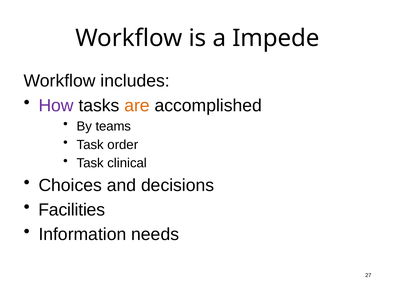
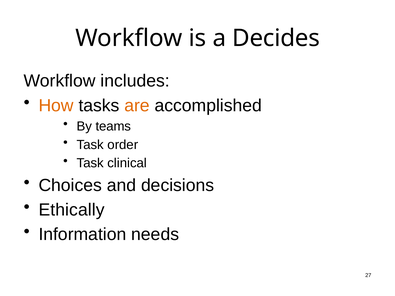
Impede: Impede -> Decides (276, 38)
How colour: purple -> orange (56, 106)
Facilities: Facilities -> Ethically (72, 210)
